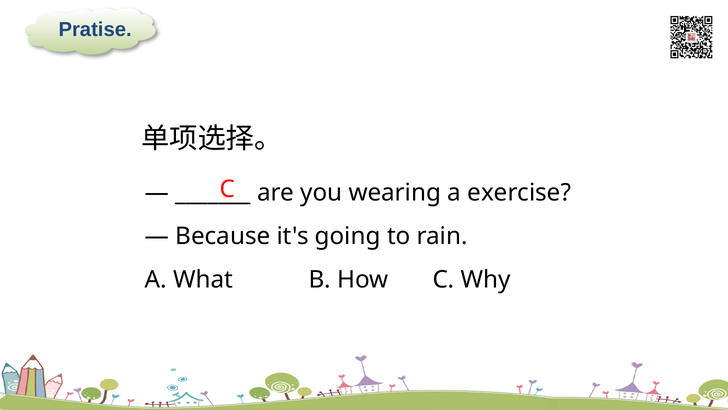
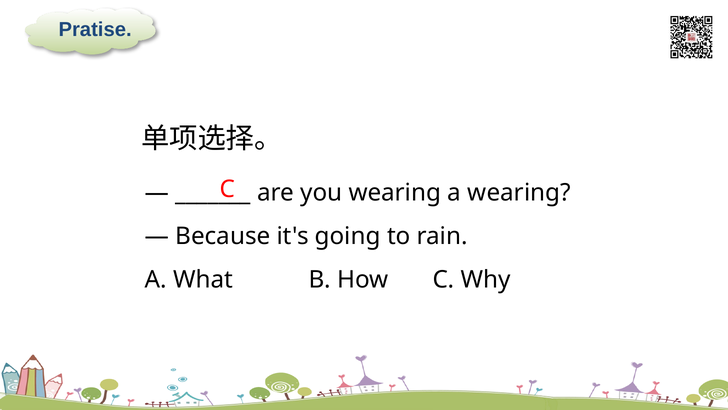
a exercise: exercise -> wearing (519, 193)
